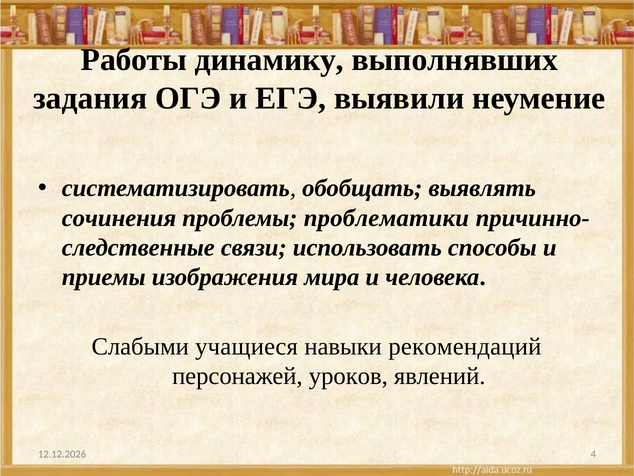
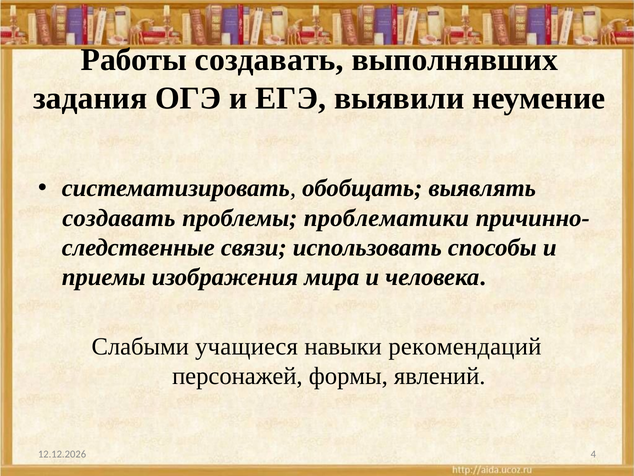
Работы динамику: динамику -> создавать (269, 60)
сочинения: сочинения -> создавать (119, 218)
уроков: уроков -> формы (348, 376)
